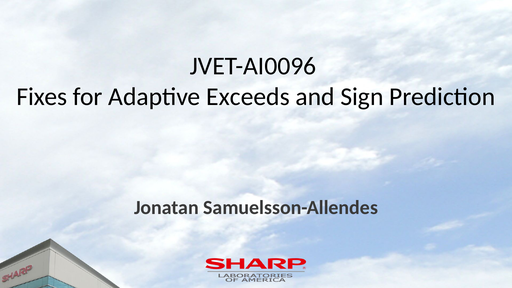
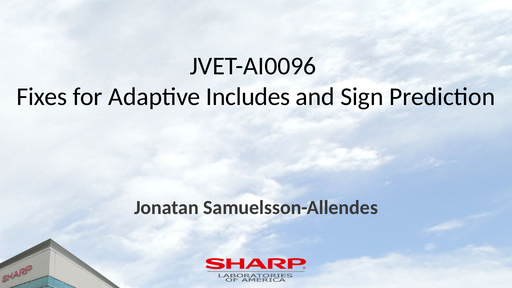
Exceeds: Exceeds -> Includes (248, 97)
